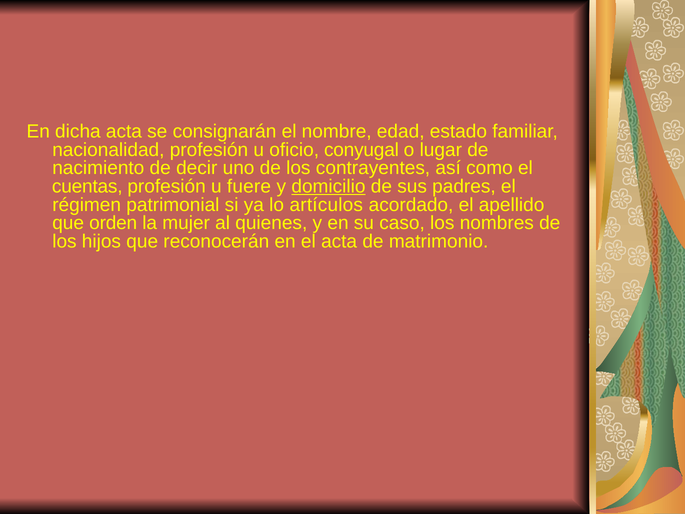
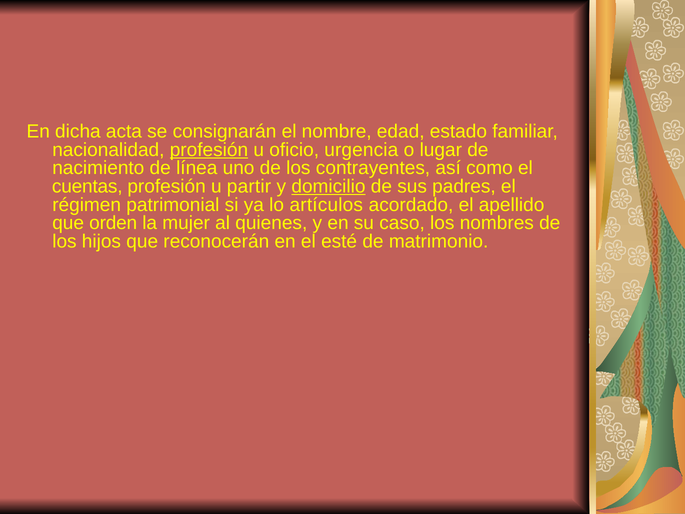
profesión underline: none -> present (209, 150)
conyugal: conyugal -> urgencia (361, 150)
decir: decir -> línea (197, 168)
fuere: fuere -> partir (249, 186)
el acta: acta -> esté (339, 241)
